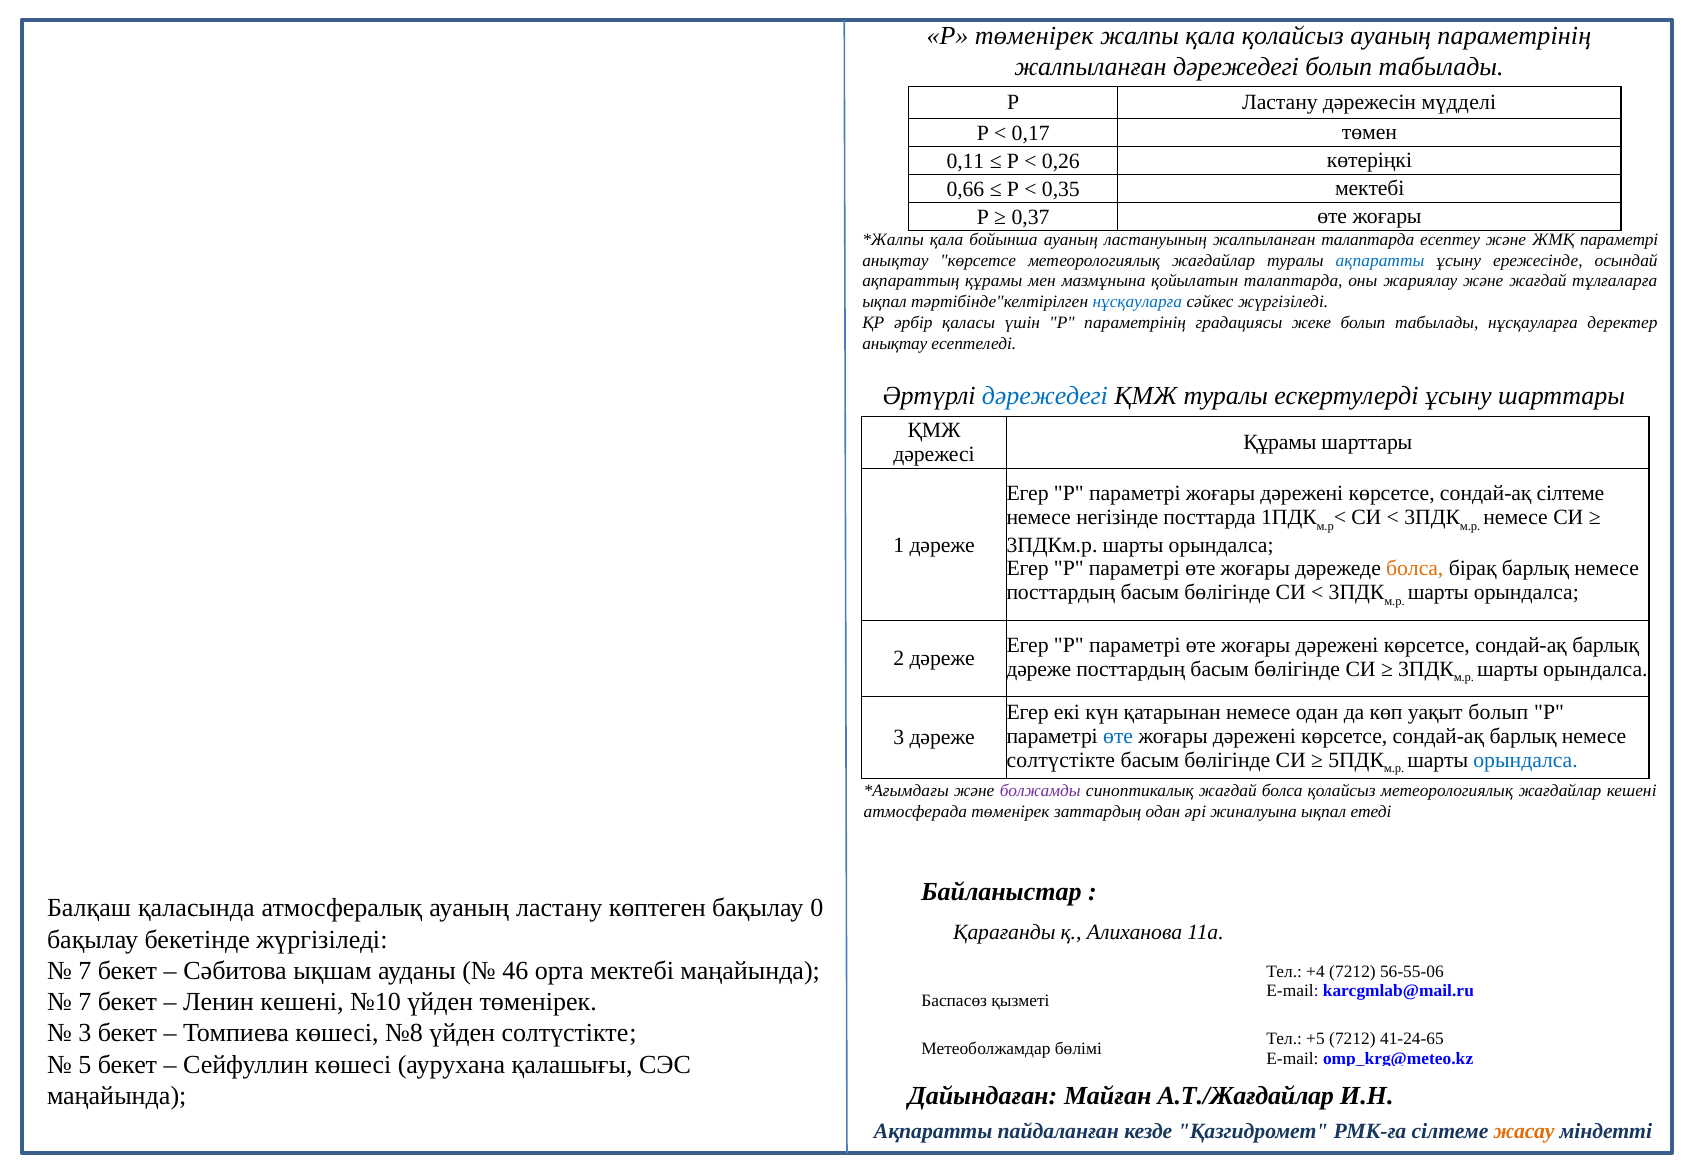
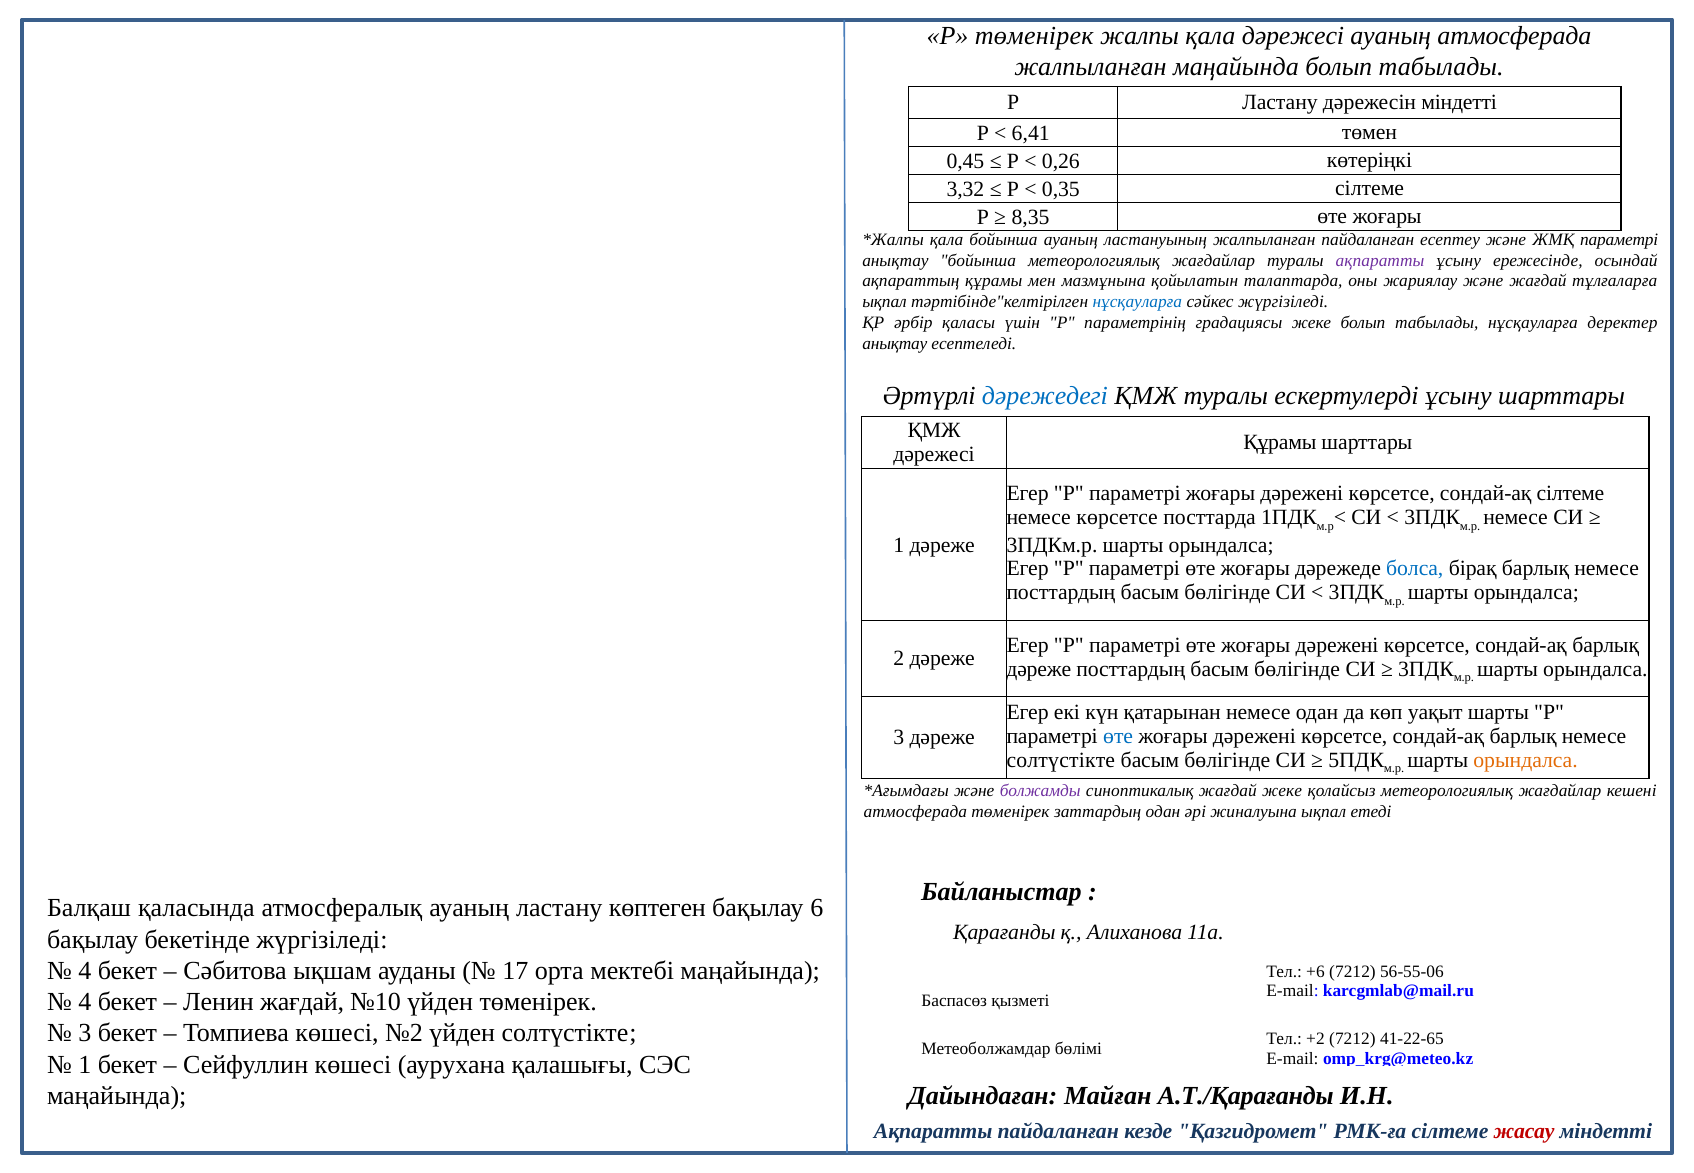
қала қолайсыз: қолайсыз -> дәрежесі (1293, 36)
ауаның параметрінің: параметрінің -> атмосферада (1514, 36)
жалпыланған дәрежедегі: дәрежедегі -> маңайында (1236, 67)
дәрежесін мүдделі: мүдделі -> міндетті (1459, 103)
0,17: 0,17 -> 6,41 (1031, 134)
0,11: 0,11 -> 0,45 (965, 162)
0,66: 0,66 -> 3,32 (965, 190)
0,35 мектебі: мектебі -> сілтеме (1370, 189)
0,37: 0,37 -> 8,35 (1031, 217)
жалпыланған талаптарда: талаптарда -> пайдаланған (1368, 240)
анықтау көрсетсе: көрсетсе -> бойынша (978, 260)
ақпаратты colour: blue -> purple (1380, 260)
немесе негізінде: негізінде -> көрсетсе (1117, 517)
болса colour: orange -> blue (1415, 569)
уақыт болып: болып -> шарты (1498, 712)
орындалса colour: blue -> orange (1526, 760)
жағдай болса: болса -> жеке (1282, 791)
0: 0 -> 6 (817, 908)
7: 7 -> 4 (85, 971)
46: 46 -> 17 (515, 971)
+4: +4 -> +6 (1315, 971)
7: 7 -> 4 (85, 1002)
Ленин кешені: кешені -> жағдай (302, 1002)
№8: №8 -> №2 (404, 1033)
+5: +5 -> +2 (1315, 1039)
41-24-65: 41-24-65 -> 41-22-65 (1412, 1039)
5: 5 -> 1 (85, 1064)
А.Т./Жағдайлар: А.Т./Жағдайлар -> А.Т./Қарағанды (1246, 1095)
жасау colour: orange -> red (1524, 1131)
